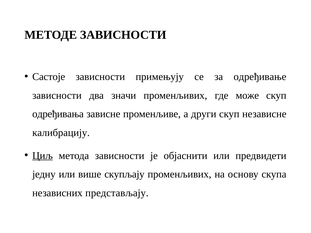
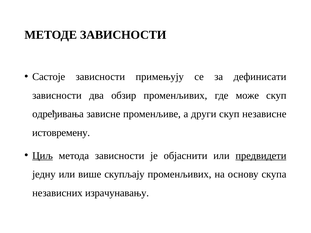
одређивање: одређивање -> дефинисати (260, 77)
значи: значи -> обзир (124, 95)
калибрацију: калибрацију -> истовремену (61, 133)
предвидети underline: none -> present (261, 156)
представљају: представљају -> израчунавању (117, 193)
